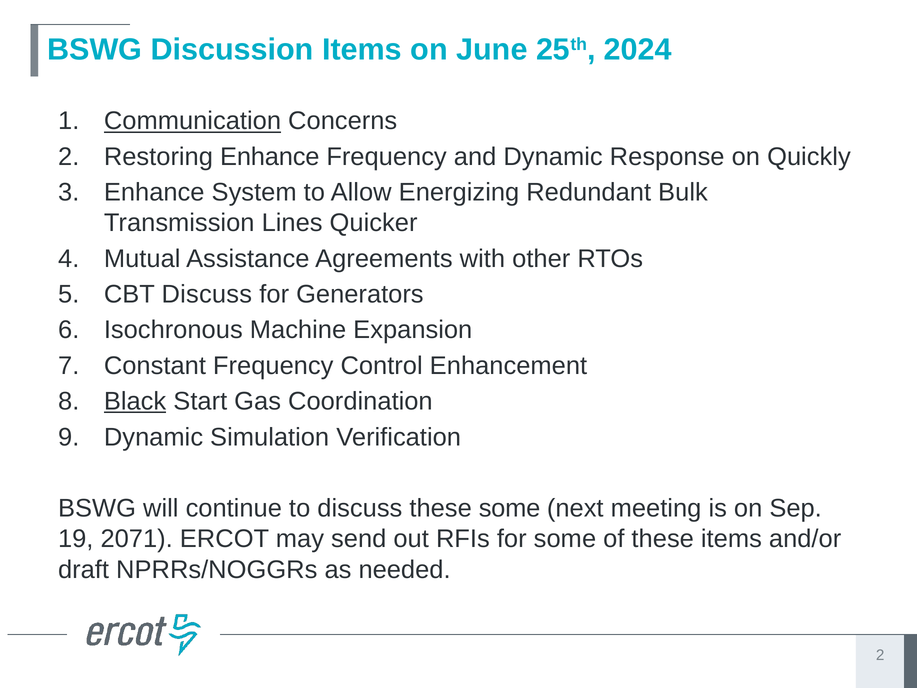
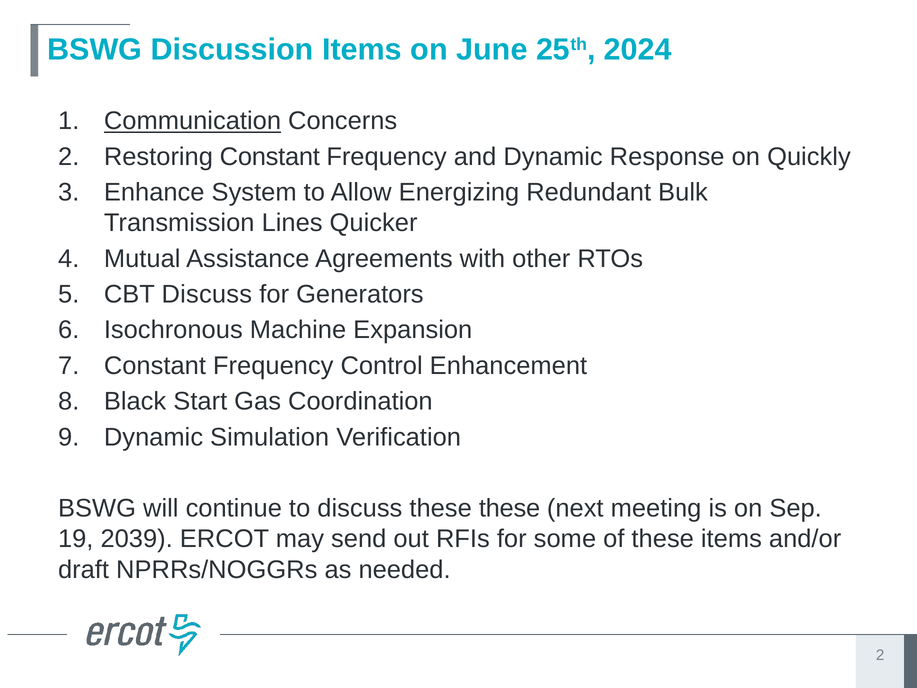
Restoring Enhance: Enhance -> Constant (270, 157)
Black underline: present -> none (135, 401)
these some: some -> these (510, 508)
2071: 2071 -> 2039 (137, 539)
